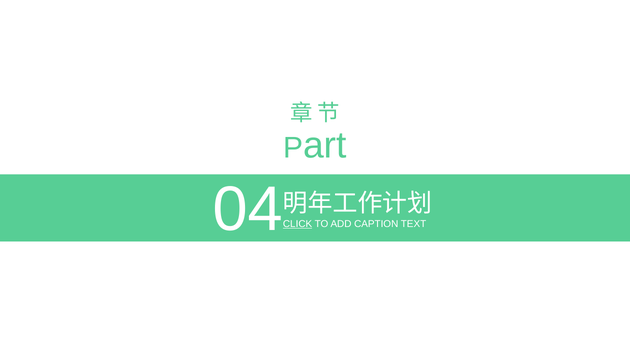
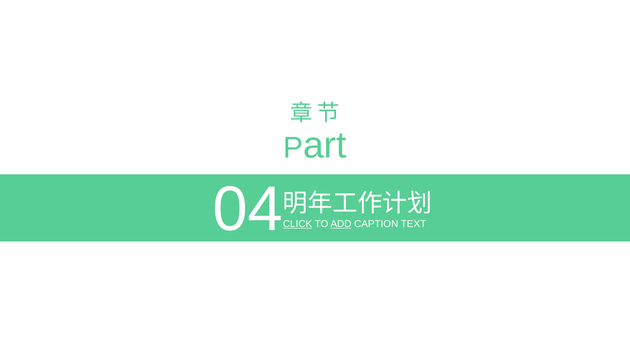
ADD underline: none -> present (341, 224)
